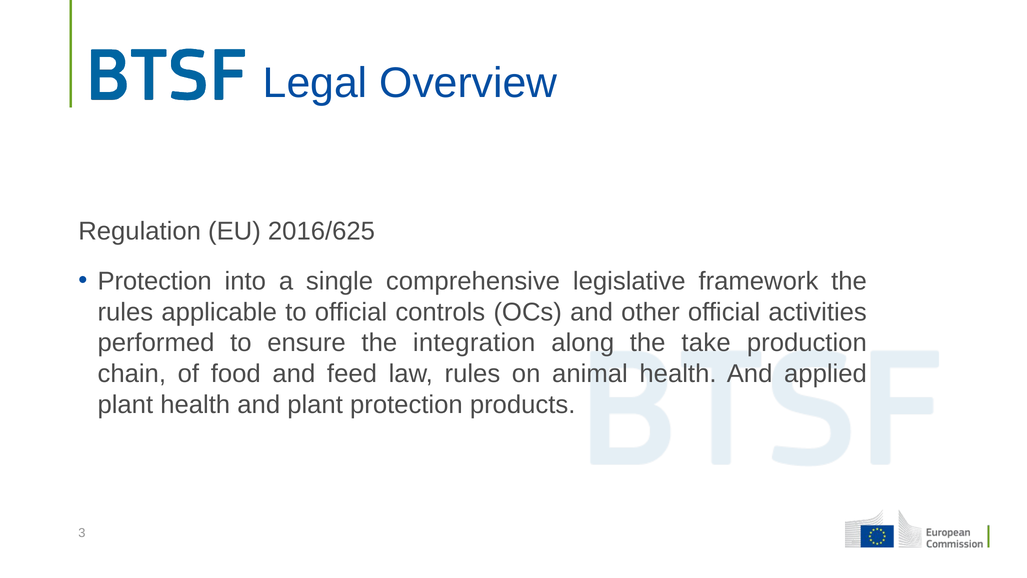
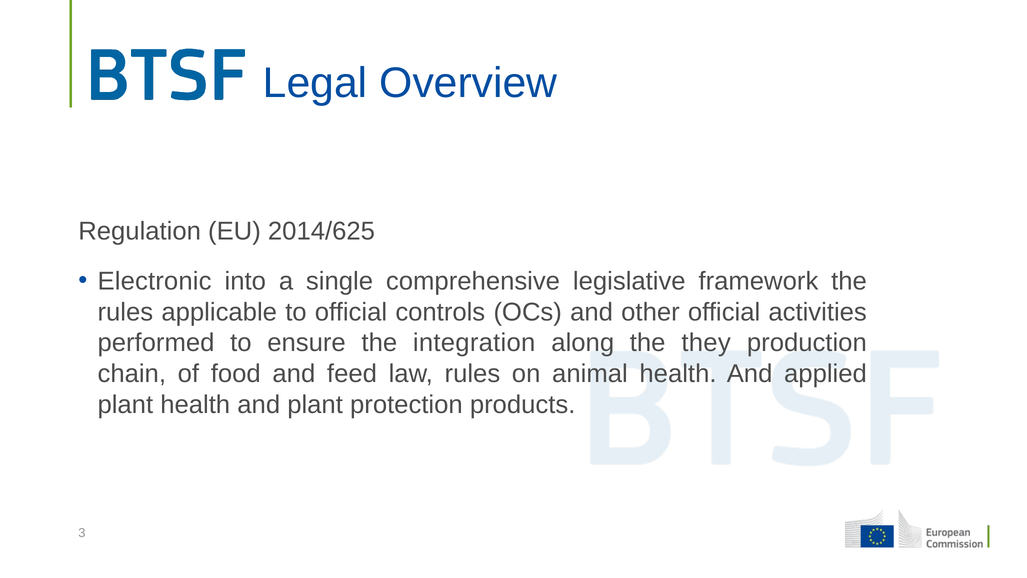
2016/625: 2016/625 -> 2014/625 (321, 231)
Protection: Protection -> Electronic (155, 281)
take: take -> they (706, 343)
